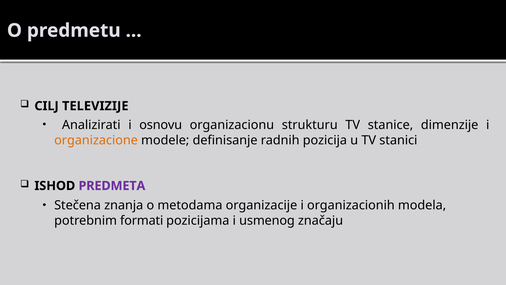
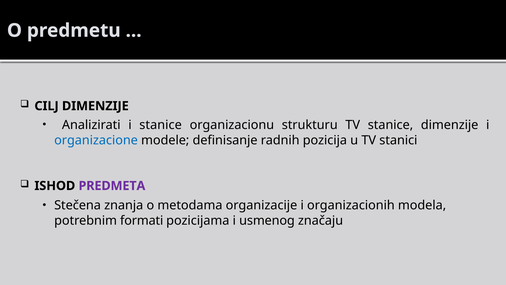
CILJ TELEVIZIJE: TELEVIZIJE -> DIMENZIJE (95, 106)
i osnovu: osnovu -> stanice (161, 125)
organizacione colour: orange -> blue (96, 140)
